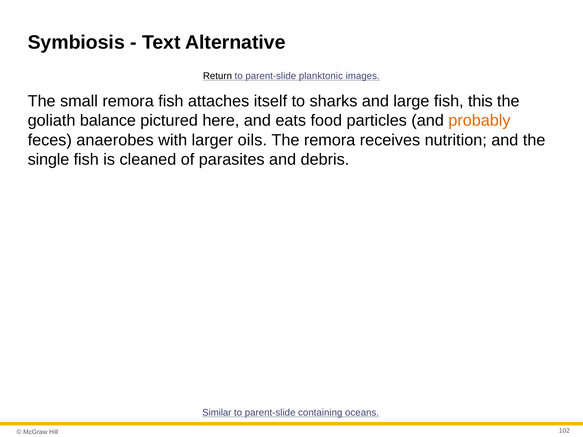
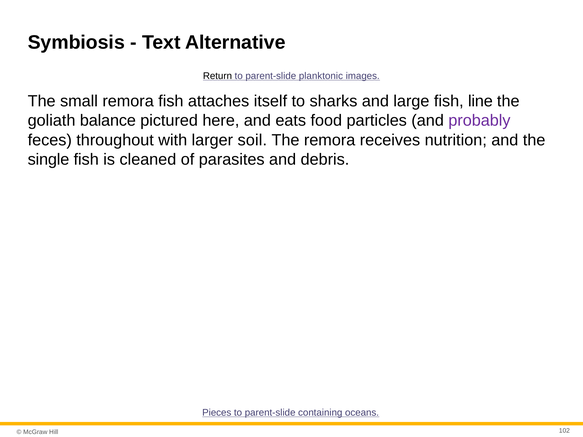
this: this -> line (480, 101)
probably colour: orange -> purple (479, 121)
anaerobes: anaerobes -> throughout (115, 140)
oils: oils -> soil (252, 140)
Similar: Similar -> Pieces (217, 413)
